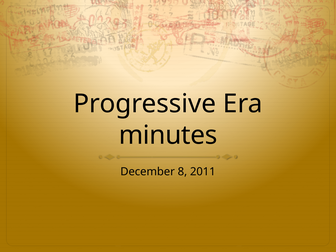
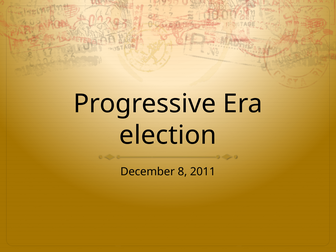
minutes: minutes -> election (168, 135)
